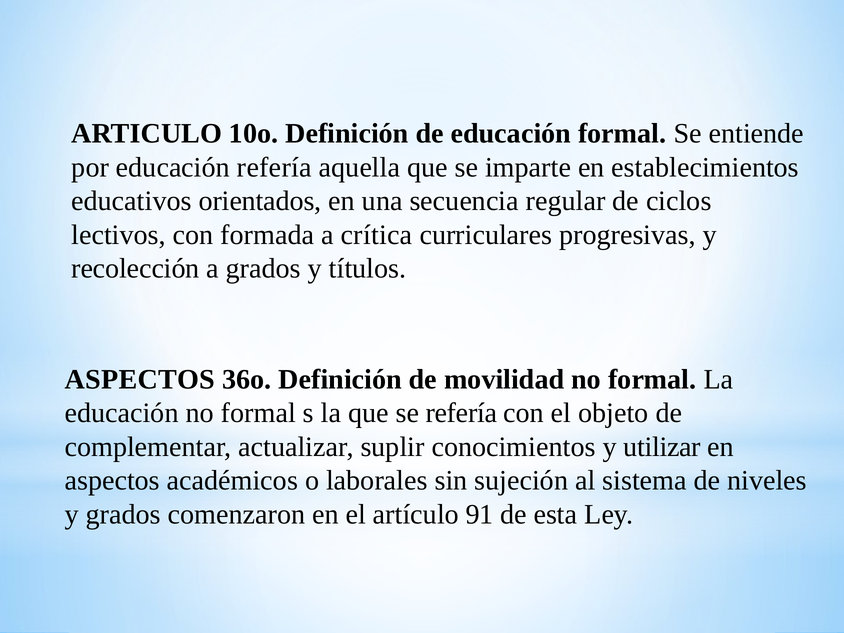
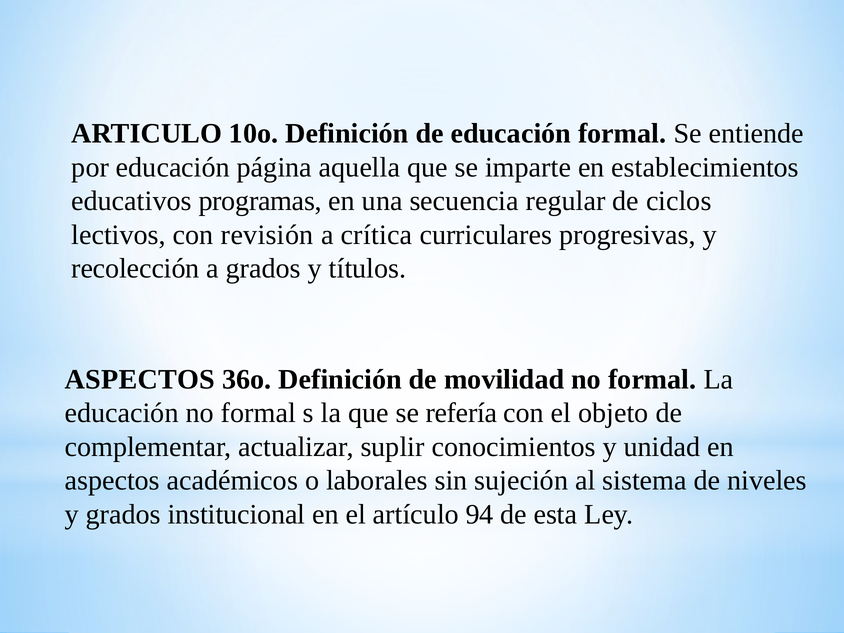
educación refería: refería -> página (274, 167)
orientados: orientados -> programas (260, 201)
formada: formada -> revisión (267, 235)
utilizar: utilizar -> unidad (662, 447)
comenzaron: comenzaron -> institucional (237, 514)
91: 91 -> 94 (480, 514)
